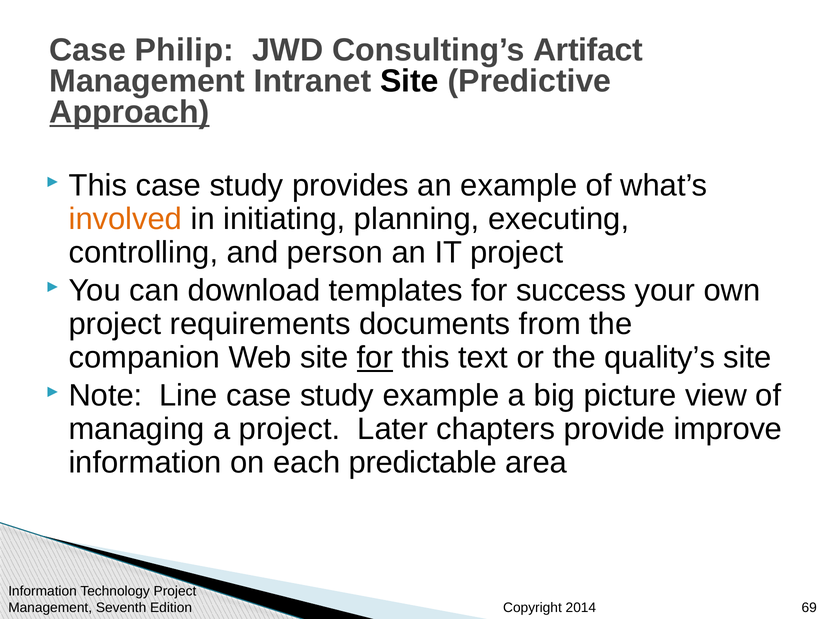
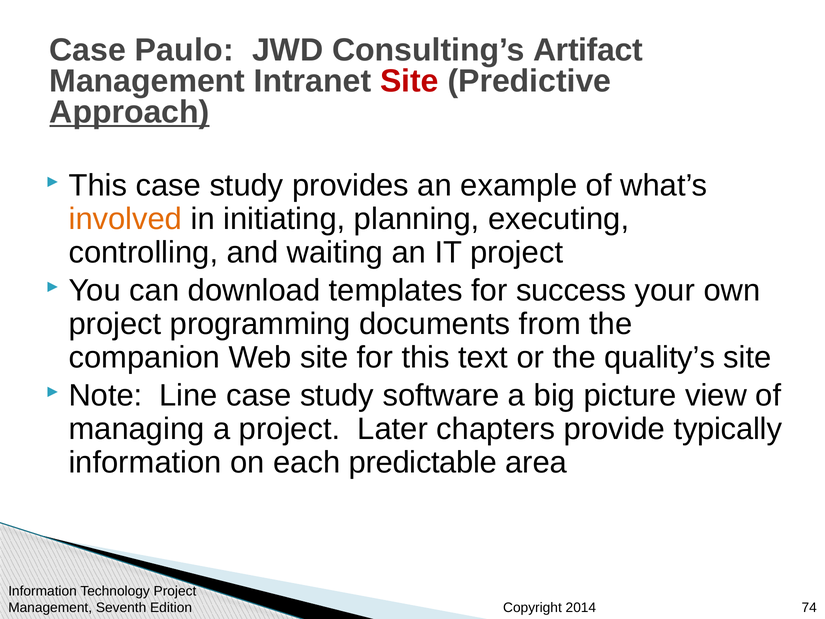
Philip: Philip -> Paulo (184, 50)
Site colour: black -> red (409, 81)
person: person -> waiting (335, 253)
requirements: requirements -> programming (260, 324)
for underline: present -> none (375, 358)
study example: example -> software (441, 396)
improve: improve -> typically (728, 429)
69: 69 -> 74 (809, 607)
